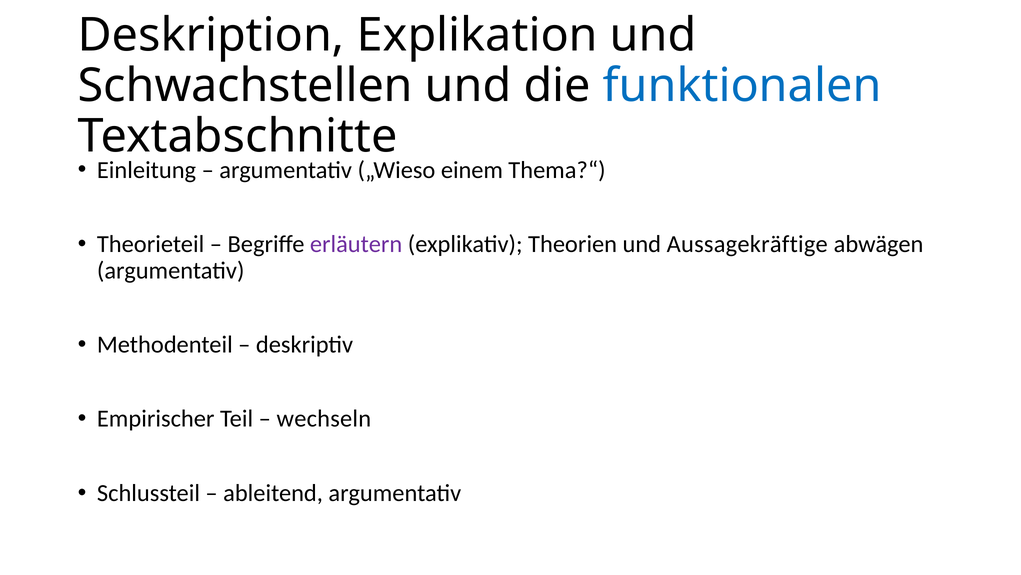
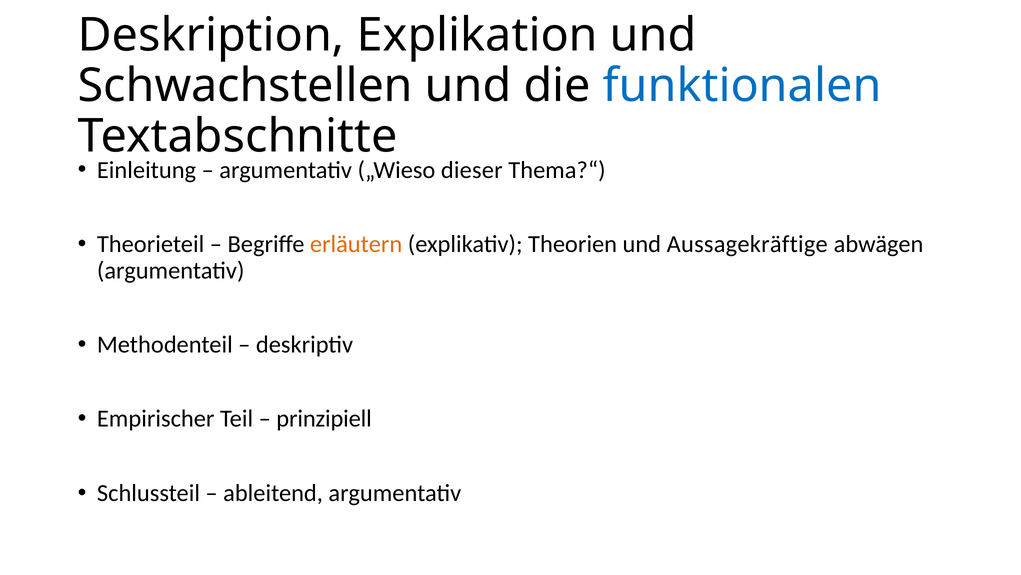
einem: einem -> dieser (472, 170)
erläutern colour: purple -> orange (356, 244)
wechseln: wechseln -> prinzipiell (324, 418)
